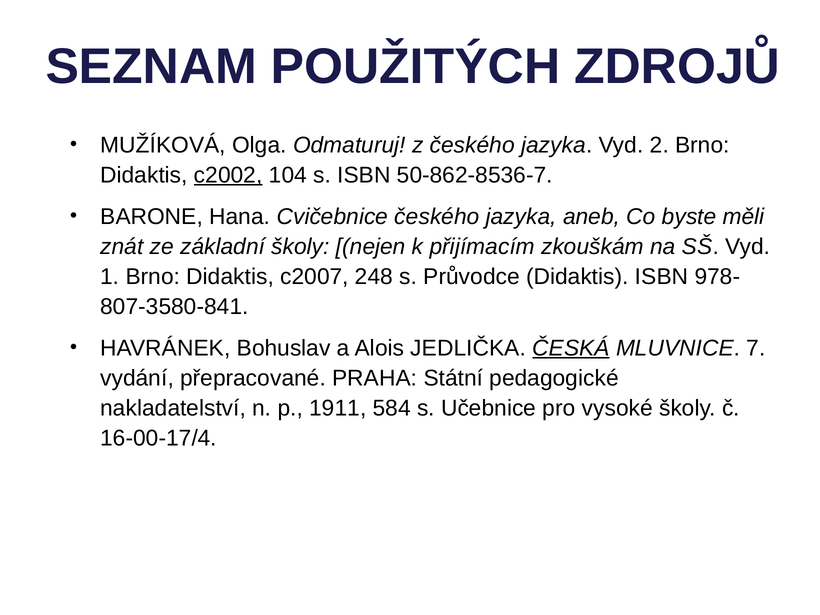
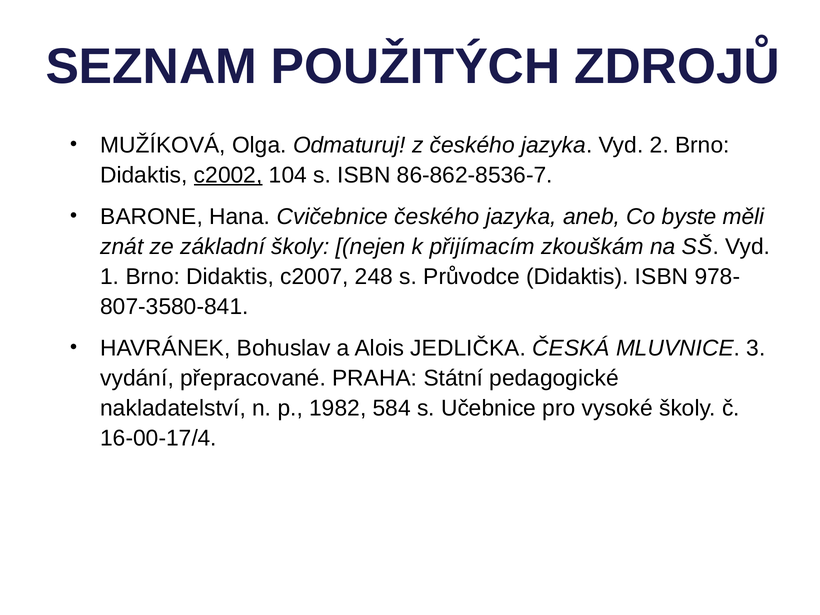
50-862-8536-7: 50-862-8536-7 -> 86-862-8536-7 (475, 175)
ČESKÁ underline: present -> none (571, 348)
7: 7 -> 3 (756, 348)
1911: 1911 -> 1982 (338, 408)
